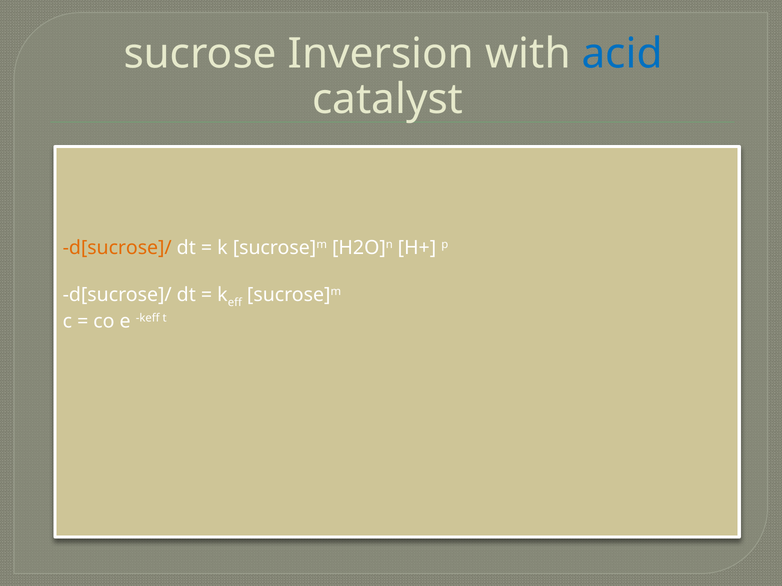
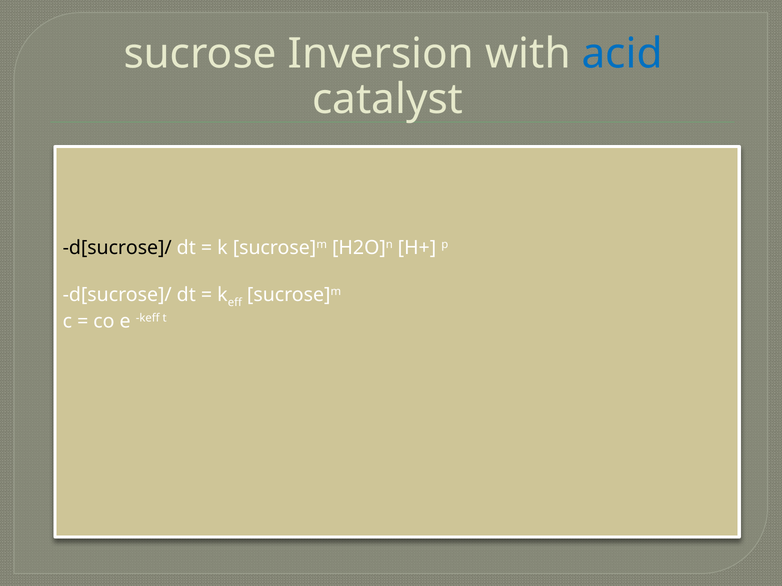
d[sucrose]/ colour: orange -> black (117, 248)
